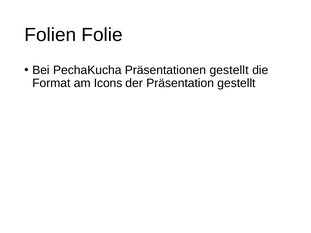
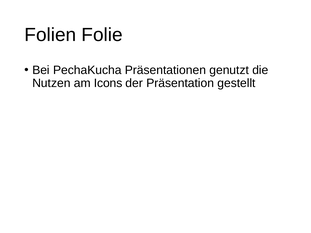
Präsentationen gestellt: gestellt -> genutzt (229, 70)
Format: Format -> Nutzen (51, 83)
